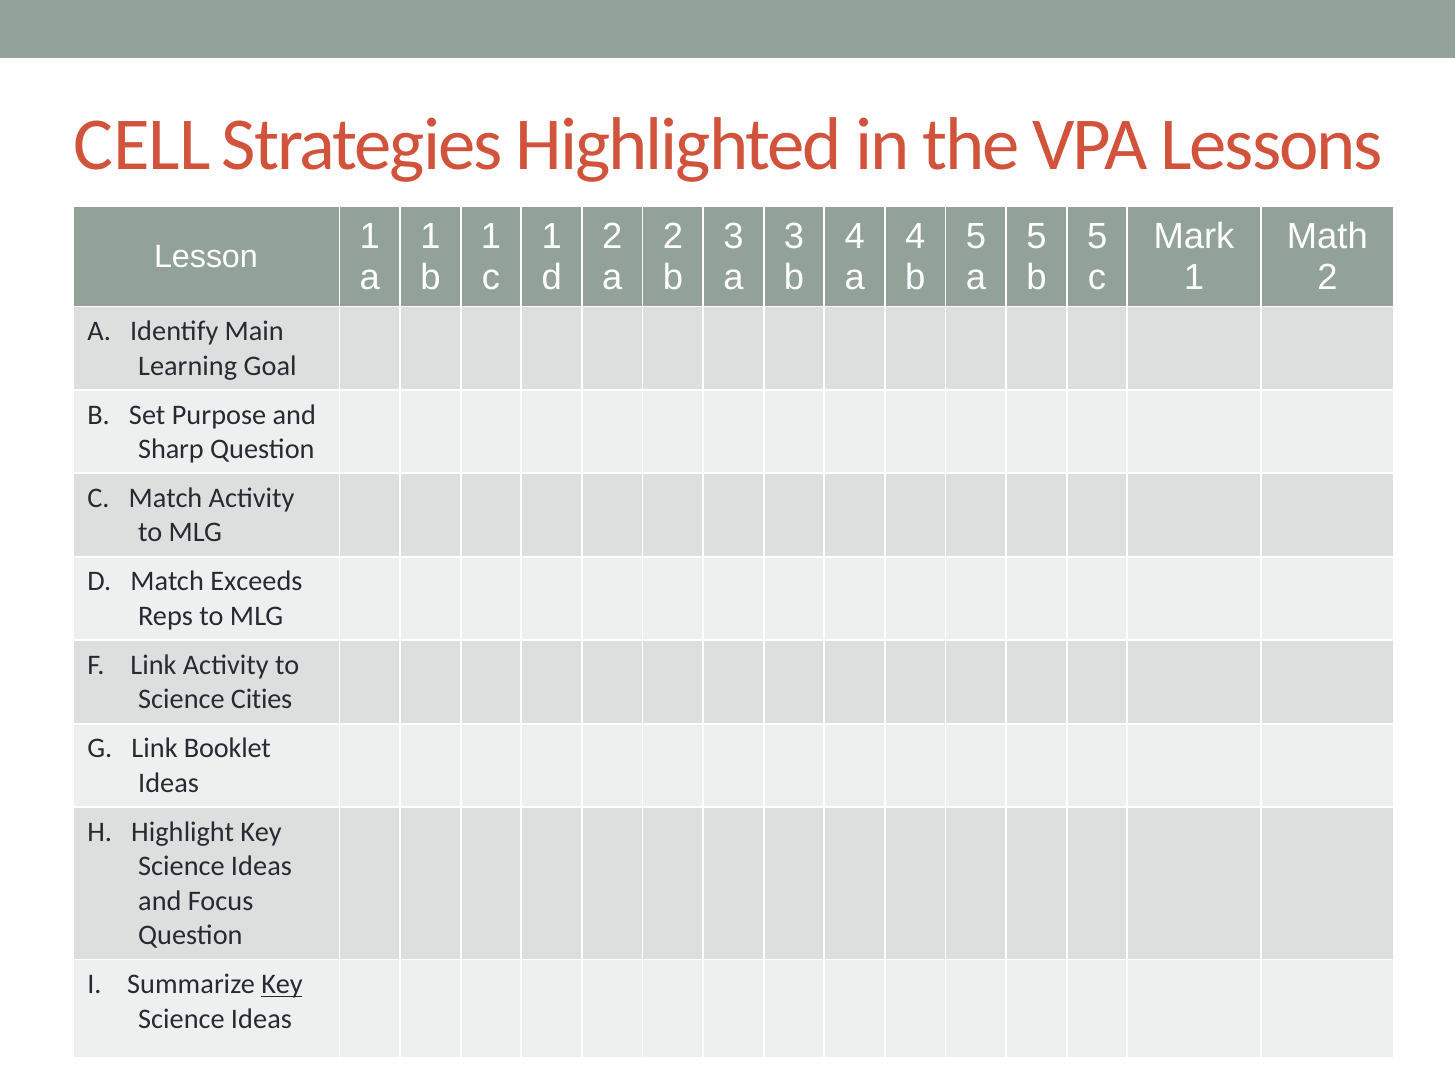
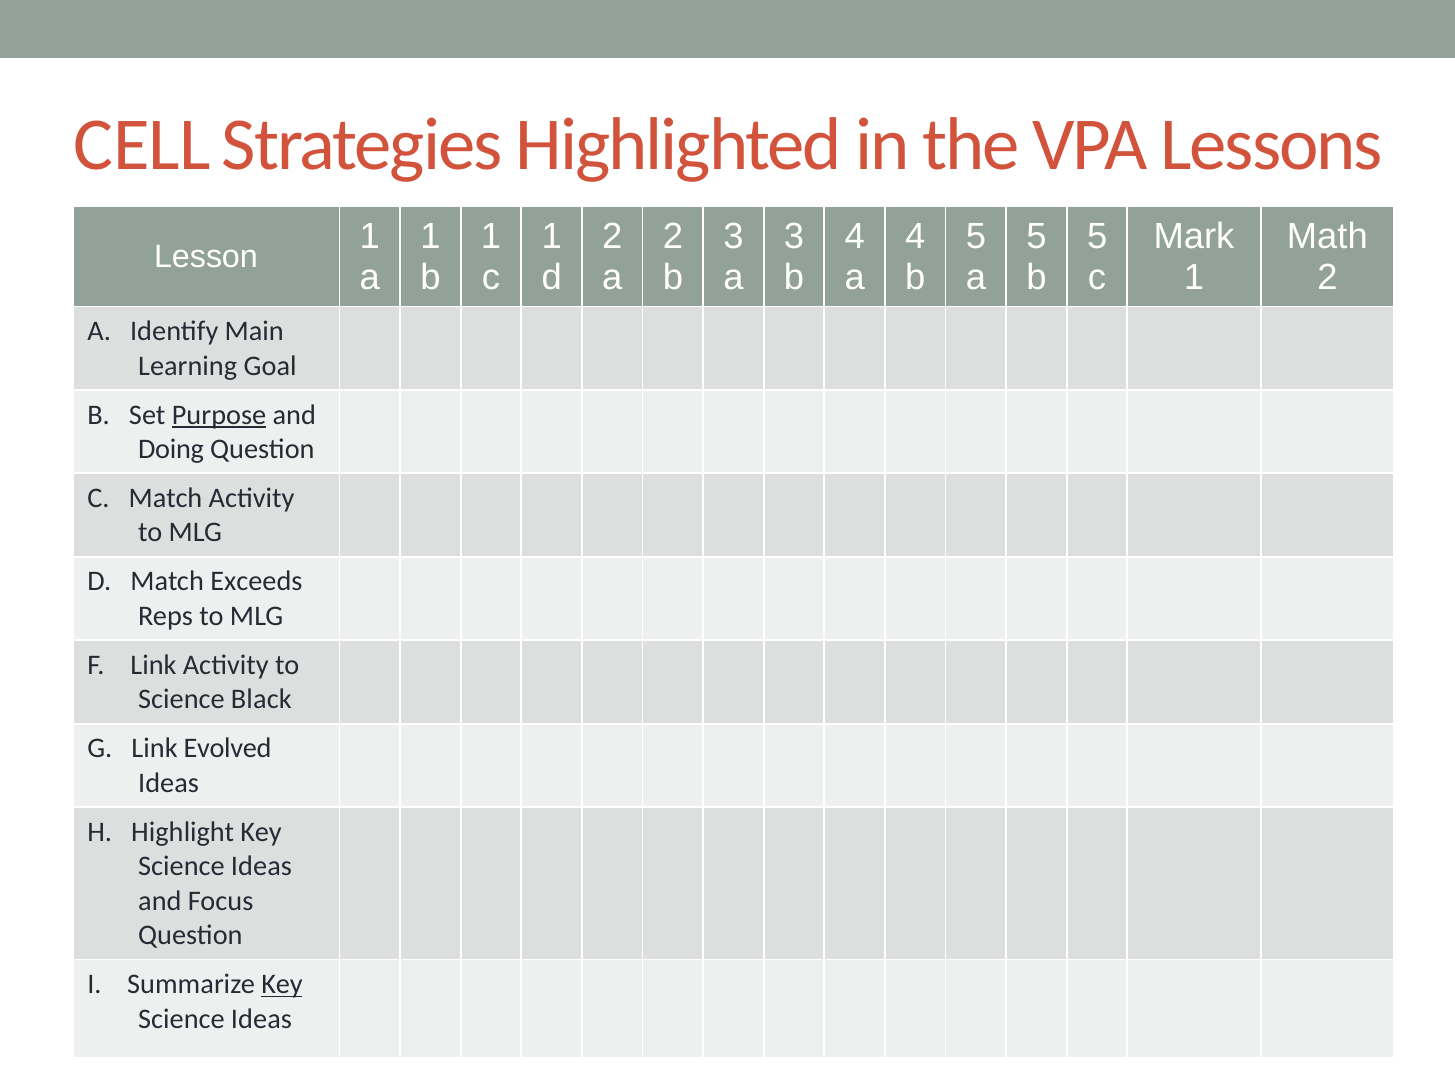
Purpose underline: none -> present (219, 415)
Sharp: Sharp -> Doing (171, 449)
Cities: Cities -> Black (261, 700)
Booklet: Booklet -> Evolved (227, 749)
